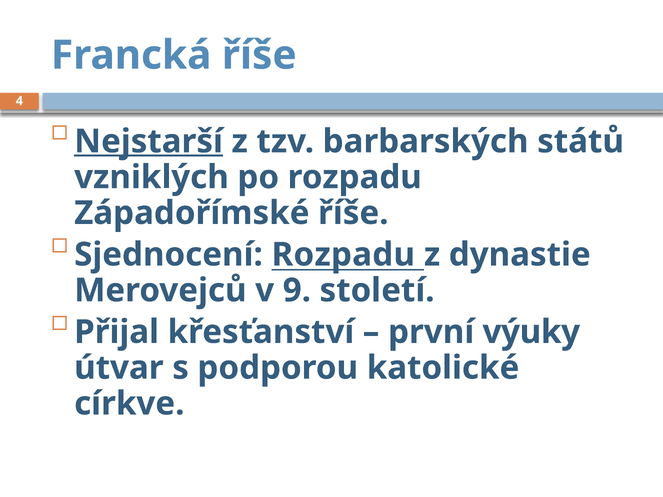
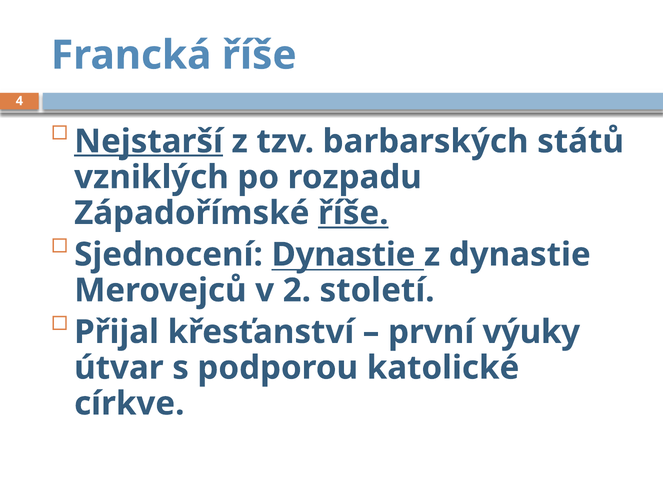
říše underline: none -> present (353, 213)
Sjednocení Rozpadu: Rozpadu -> Dynastie (343, 255)
9: 9 -> 2 (297, 291)
